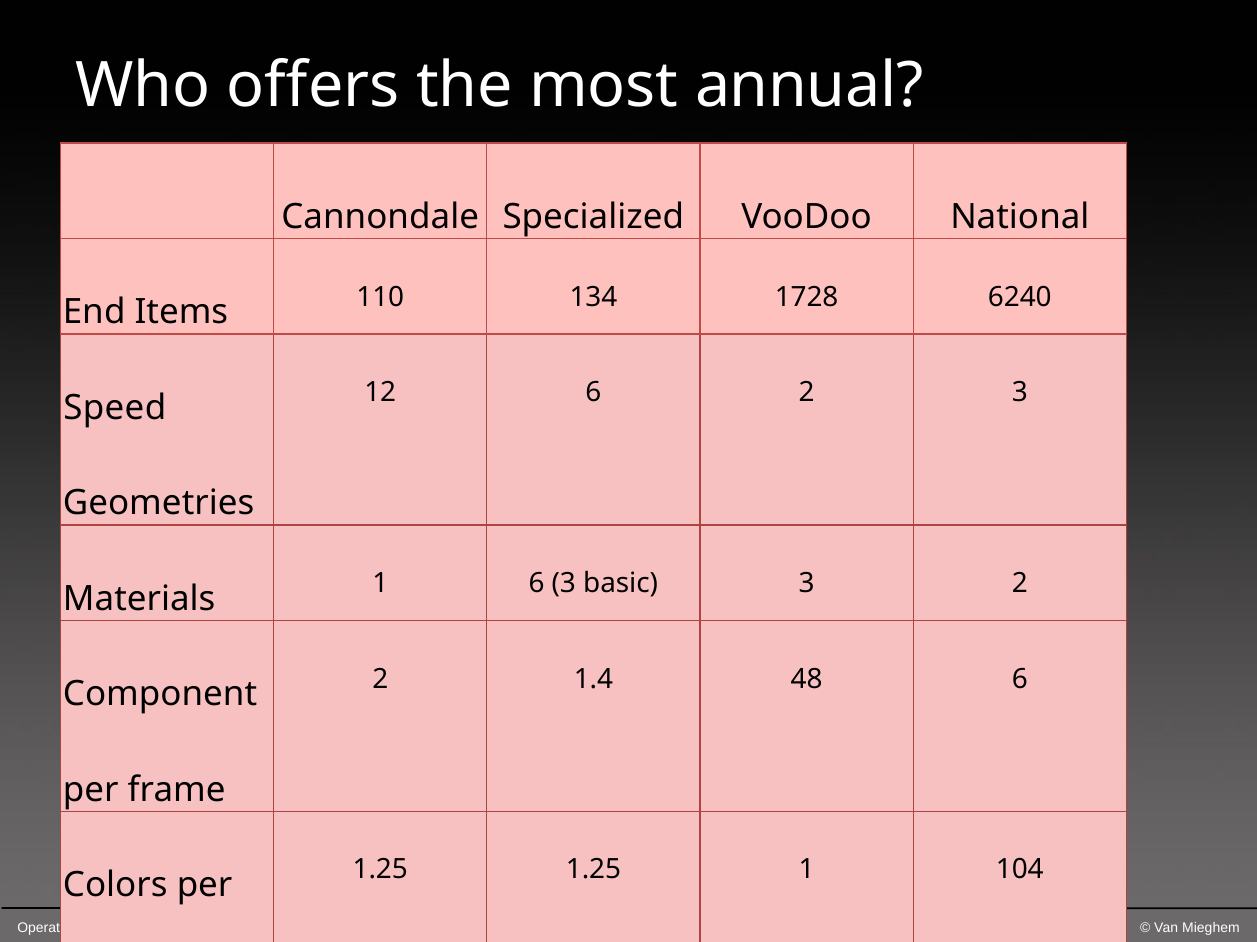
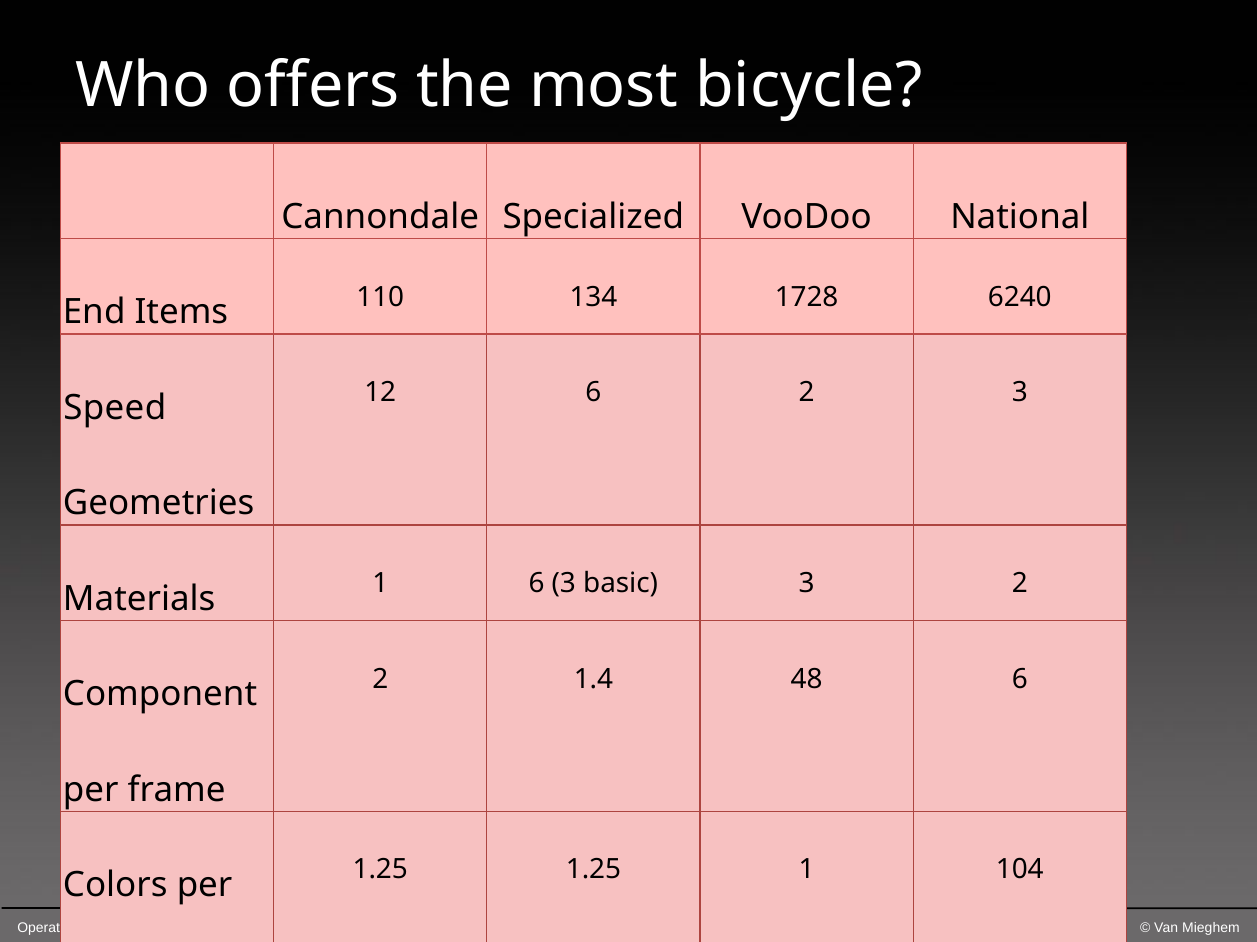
annual: annual -> bicycle (809, 85)
